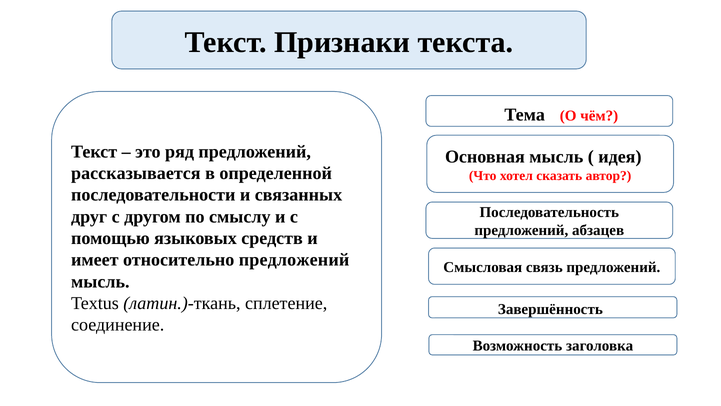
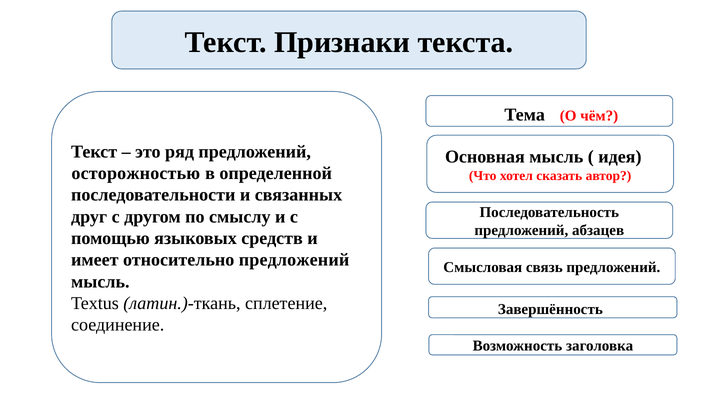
рассказывается: рассказывается -> осторожностью (136, 173)
